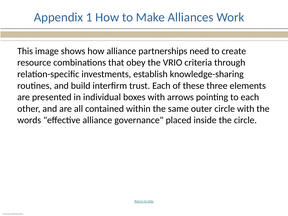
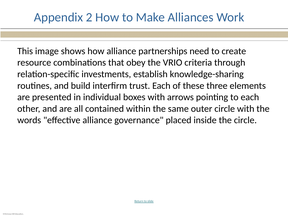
1: 1 -> 2 (89, 17)
